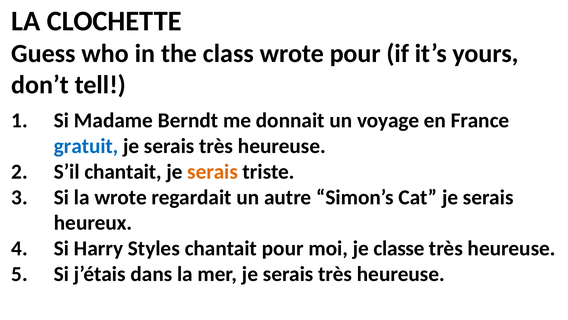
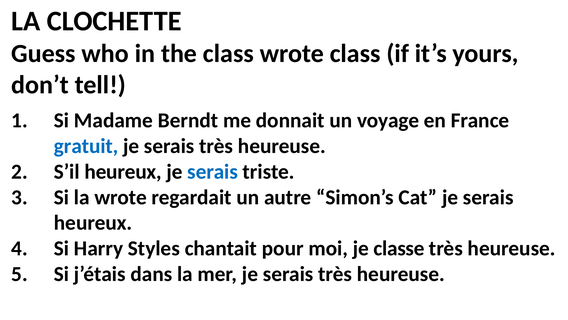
wrote pour: pour -> class (355, 54)
S’il chantait: chantait -> heureux (123, 171)
serais colour: orange -> blue (213, 171)
